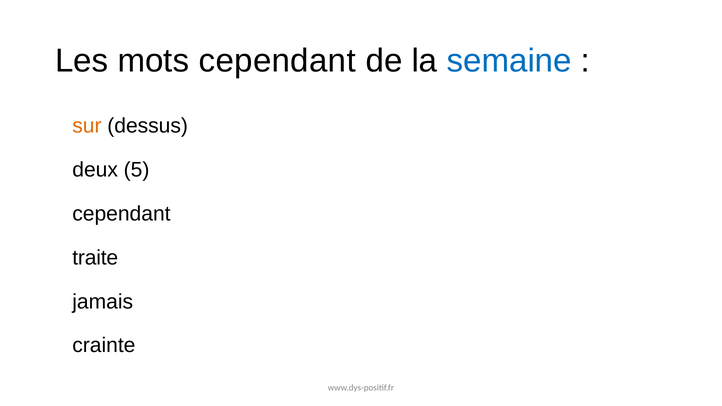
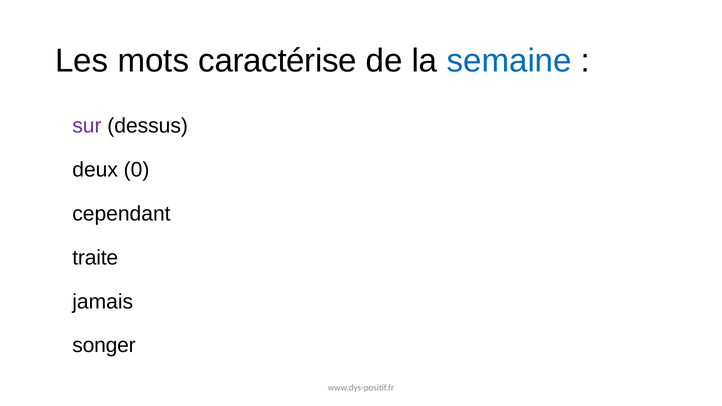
mots cependant: cependant -> caractérise (278, 61)
sur colour: orange -> purple (87, 126)
5: 5 -> 0 (137, 170)
crainte: crainte -> songer (104, 346)
